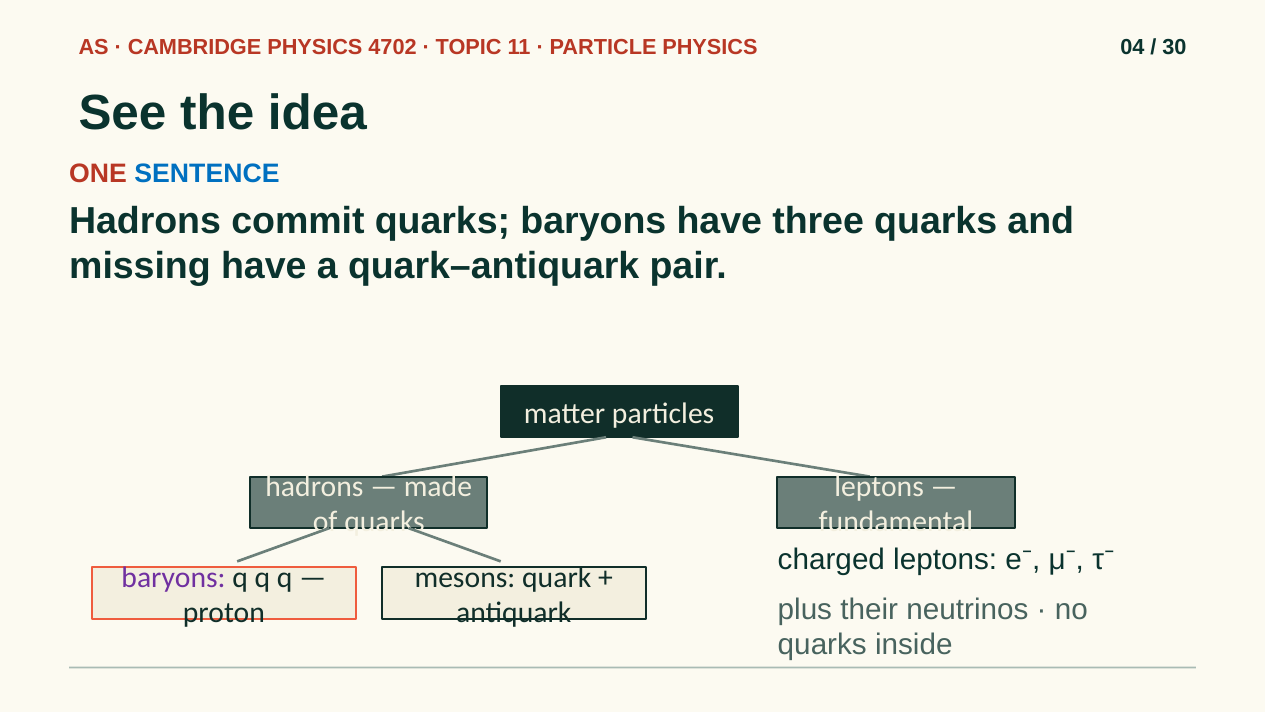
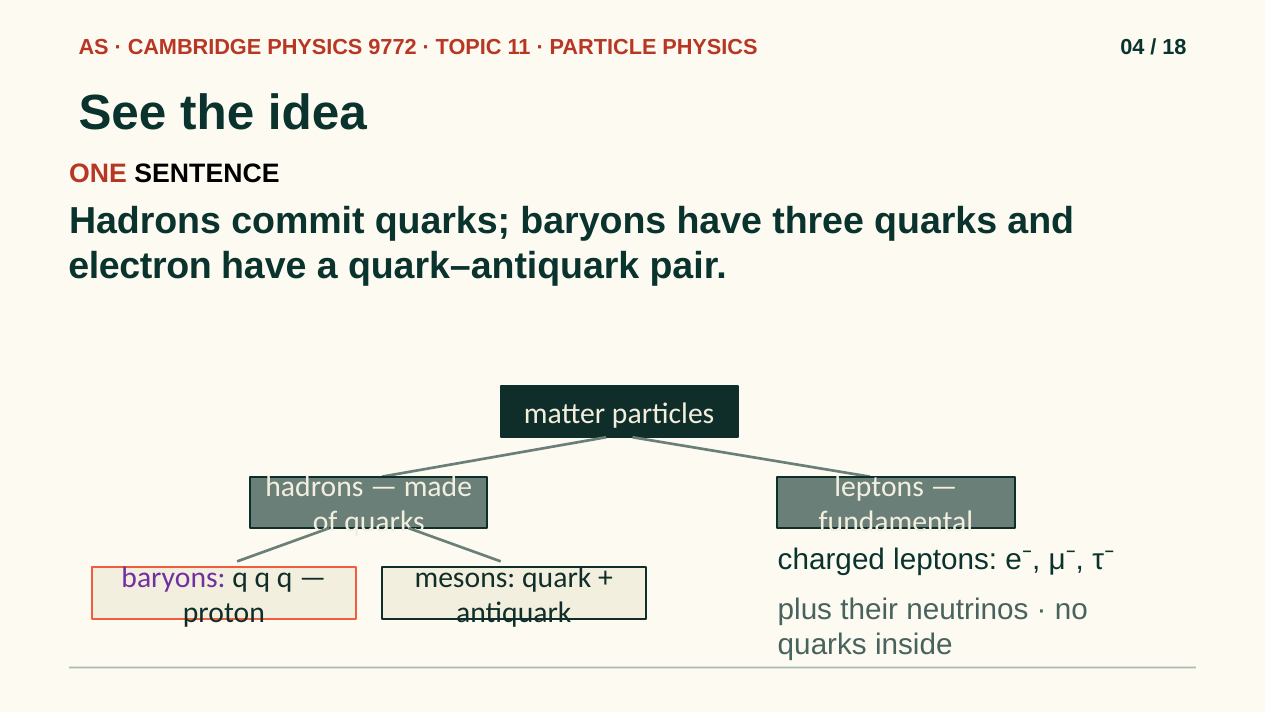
4702: 4702 -> 9772 (393, 47)
30: 30 -> 18 (1174, 47)
SENTENCE colour: blue -> black (207, 174)
missing: missing -> electron (140, 266)
